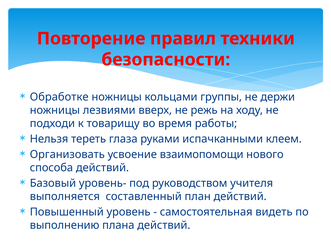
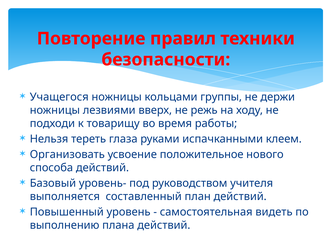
Обработке: Обработке -> Учащегося (59, 97)
взаимопомощи: взаимопомощи -> положительное (202, 154)
